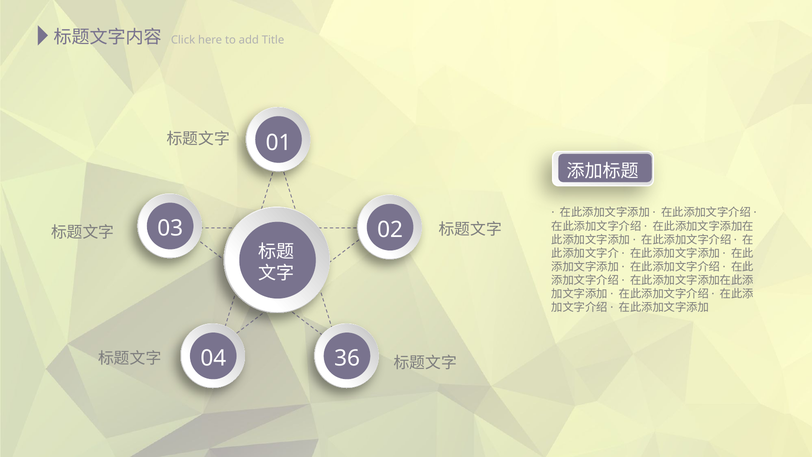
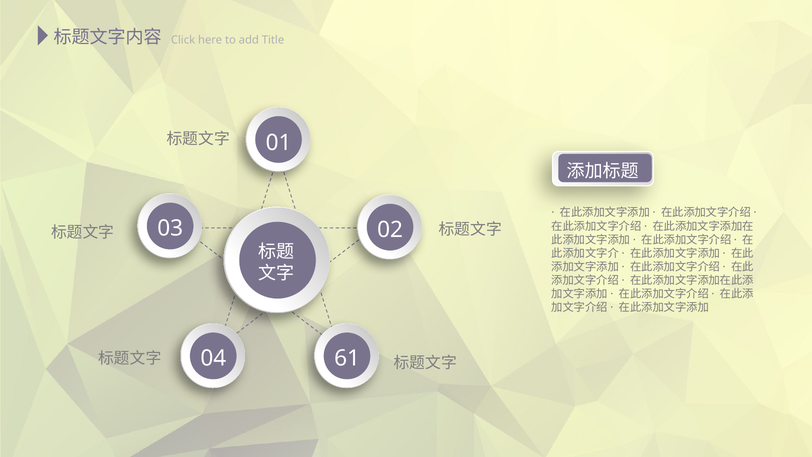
36: 36 -> 61 (347, 358)
